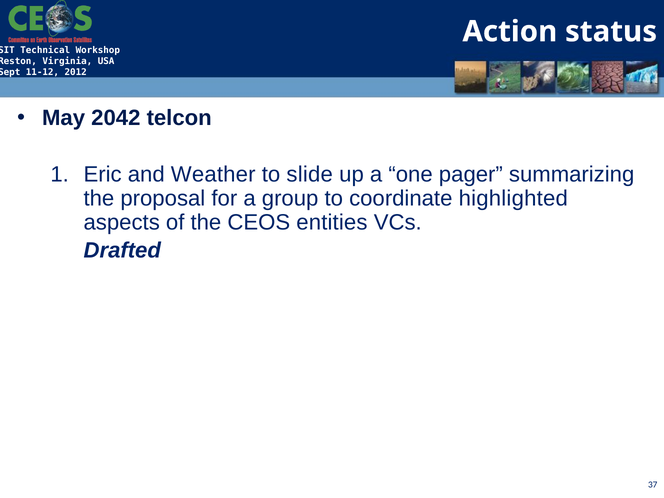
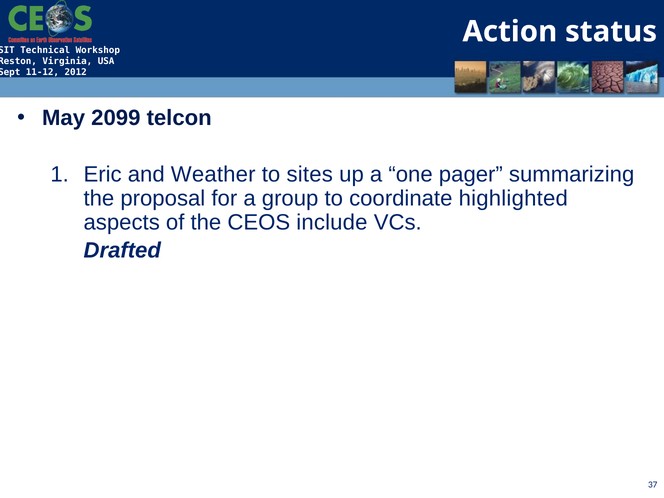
2042: 2042 -> 2099 (116, 118)
slide: slide -> sites (310, 175)
entities: entities -> include (332, 222)
